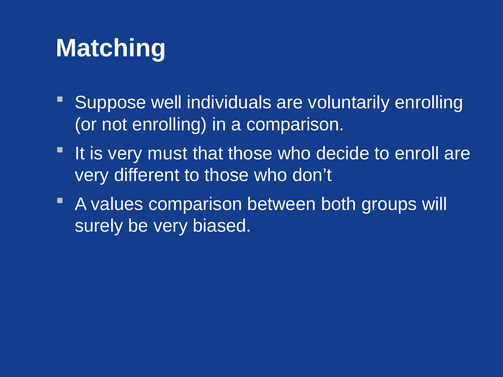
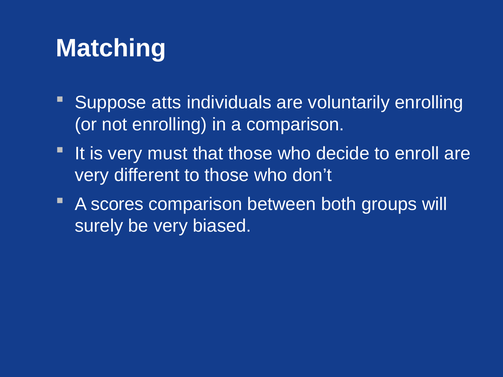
well: well -> atts (166, 103)
values: values -> scores (117, 204)
